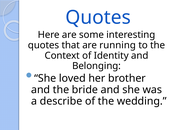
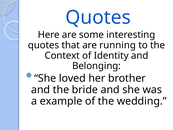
describe: describe -> example (61, 101)
